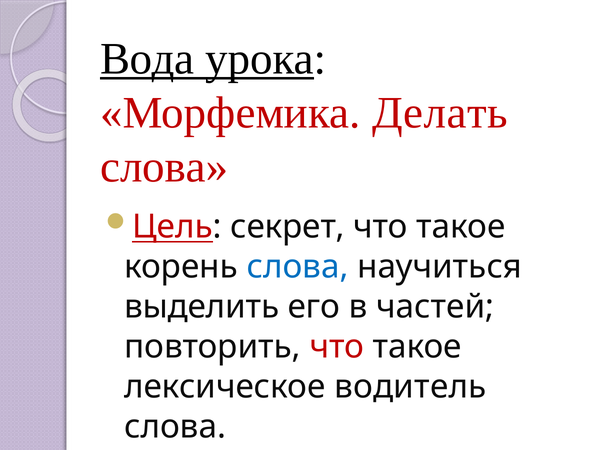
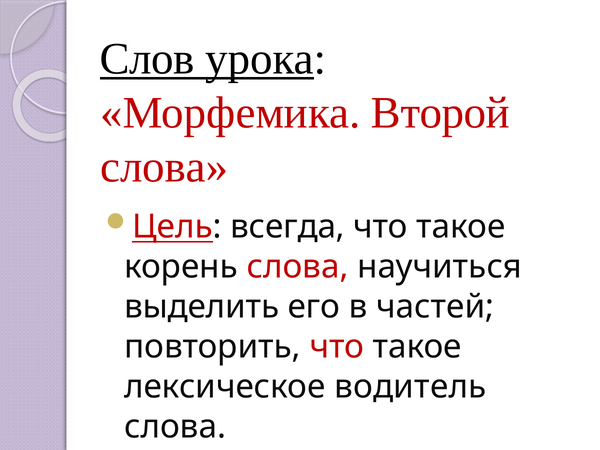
Вода: Вода -> Слов (147, 59)
Делать: Делать -> Второй (440, 113)
секрет: секрет -> всегда (288, 227)
слова colour: blue -> red (298, 267)
